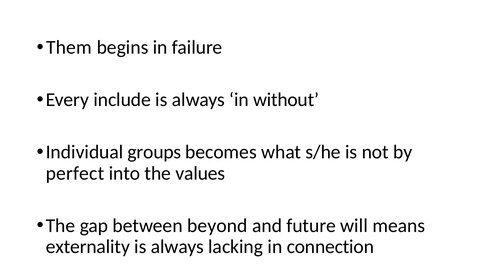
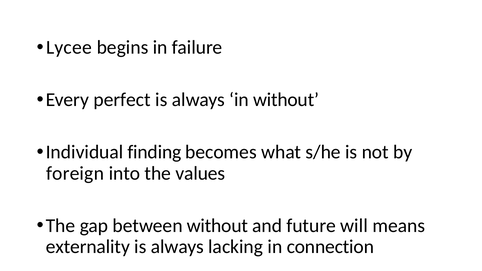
Them: Them -> Lycee (69, 48)
include: include -> perfect (122, 100)
groups: groups -> finding (154, 152)
perfect: perfect -> foreign (75, 173)
between beyond: beyond -> without (217, 226)
